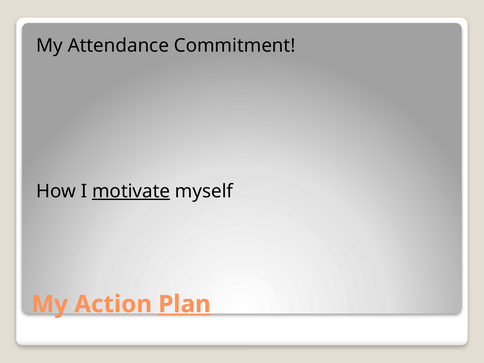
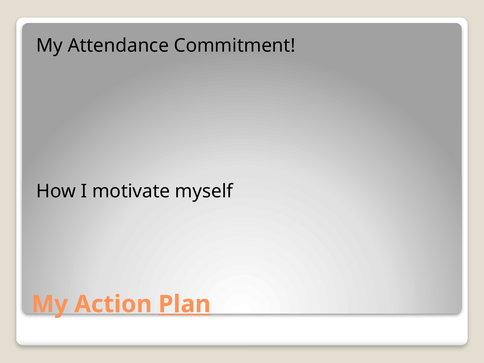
motivate underline: present -> none (131, 191)
